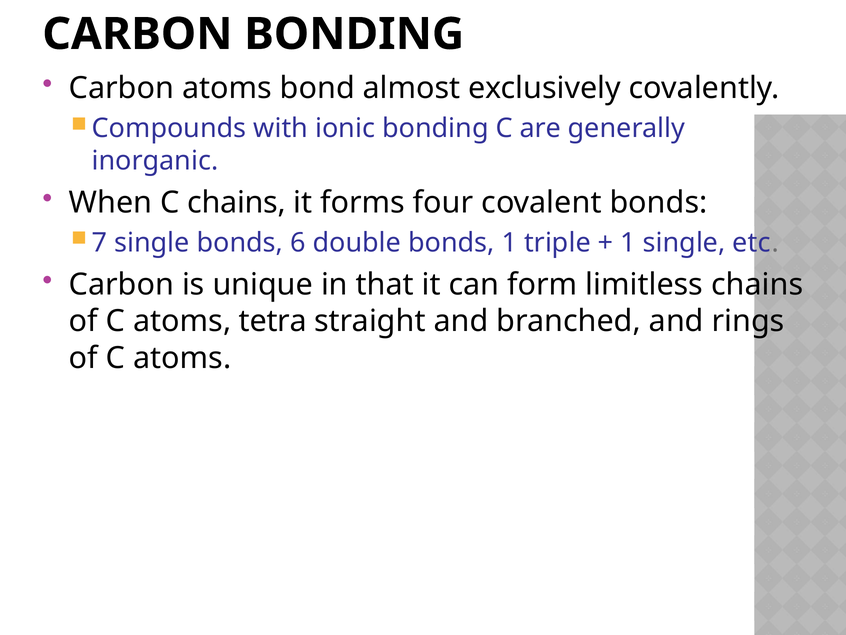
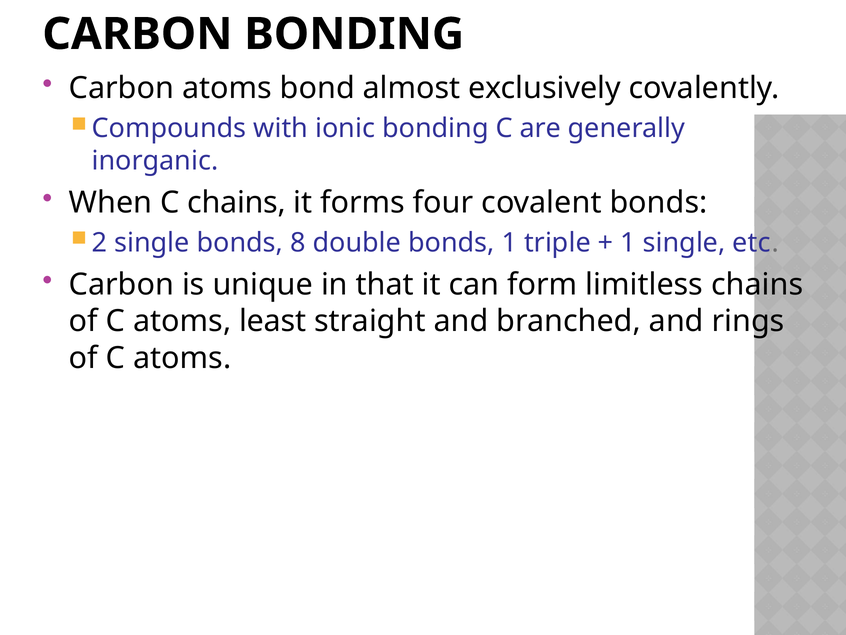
7: 7 -> 2 (100, 243)
6: 6 -> 8 (298, 243)
tetra: tetra -> least (273, 321)
